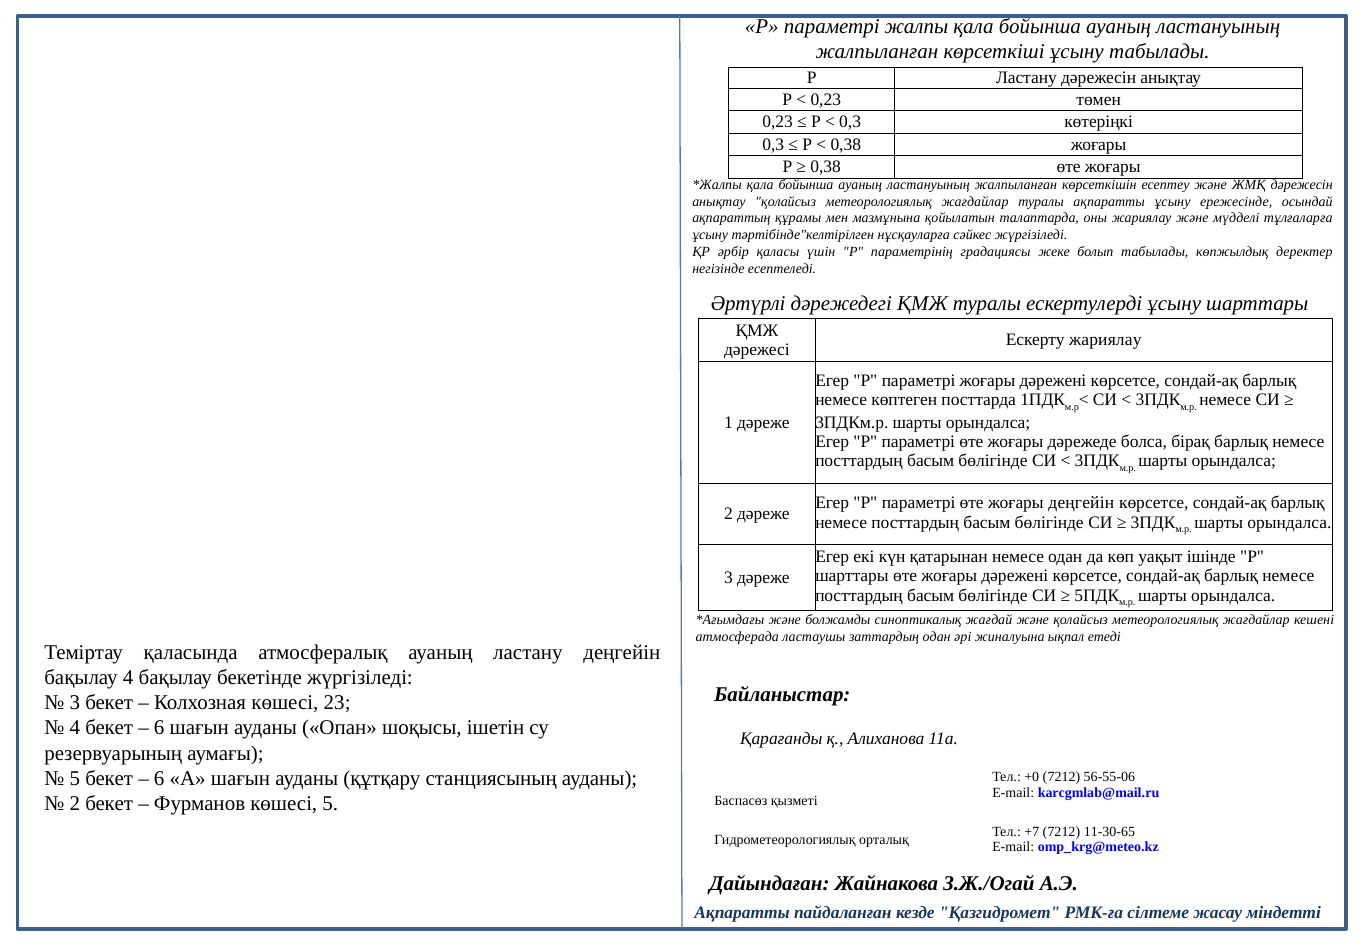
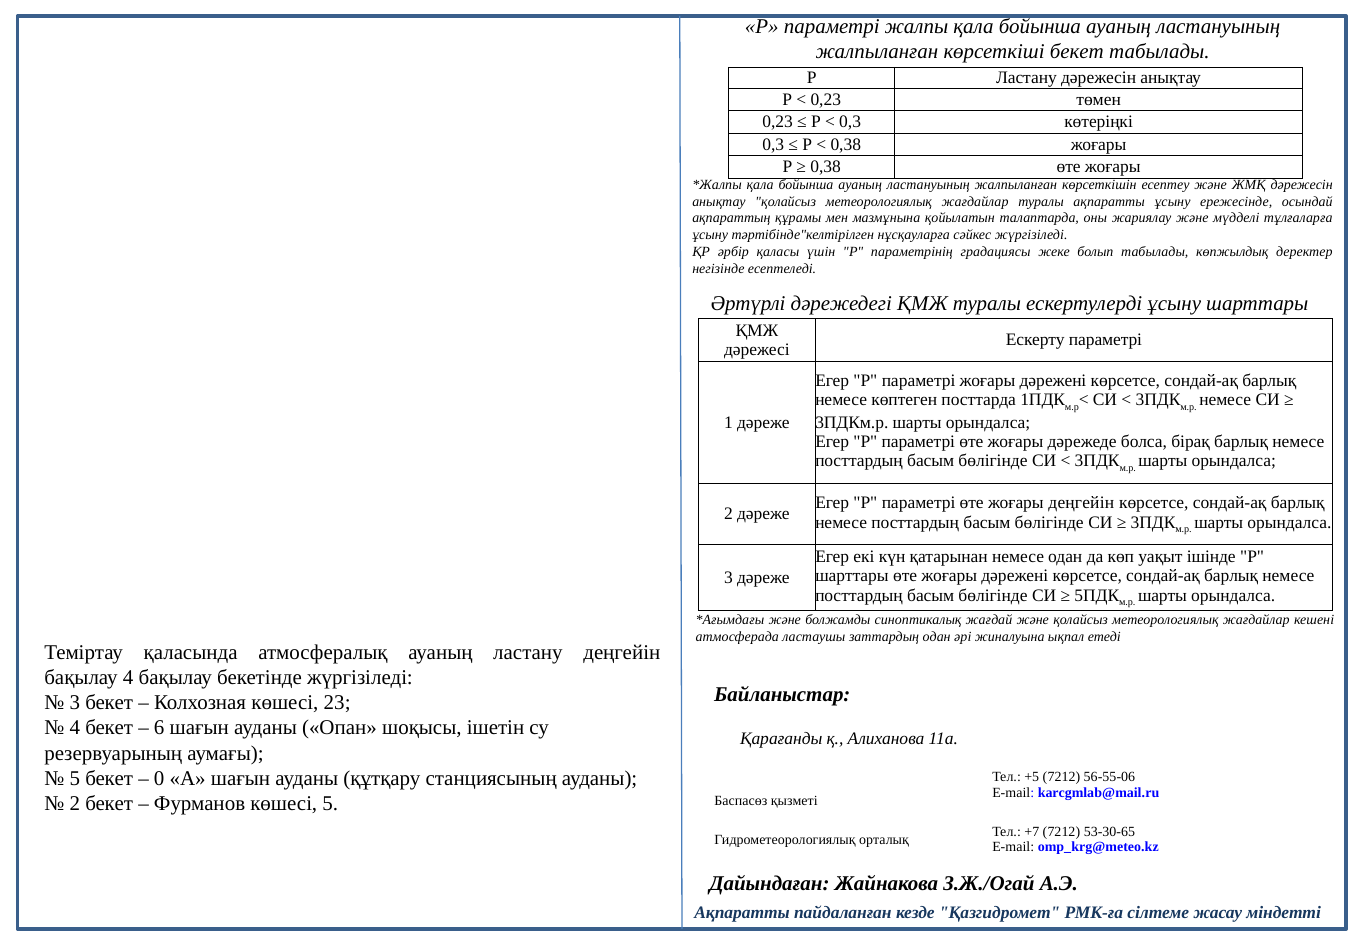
көрсеткіші ұсыну: ұсыну -> бекет (1077, 52)
Ескерту жариялау: жариялау -> параметрі (1105, 340)
6: 6 -> 0 (159, 778)
+0: +0 -> +5 (1032, 777)
11-30-65: 11-30-65 -> 53-30-65 (1109, 831)
